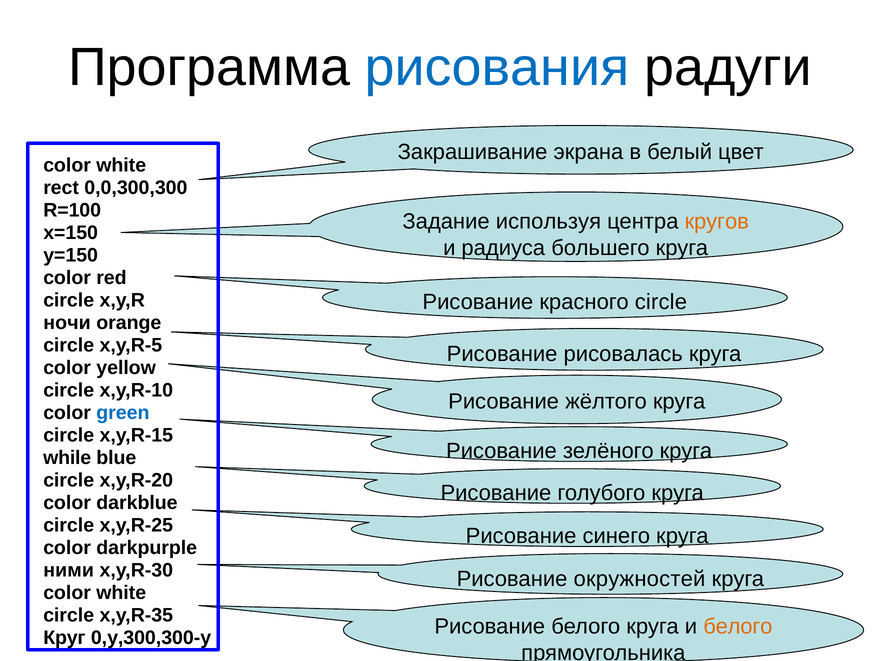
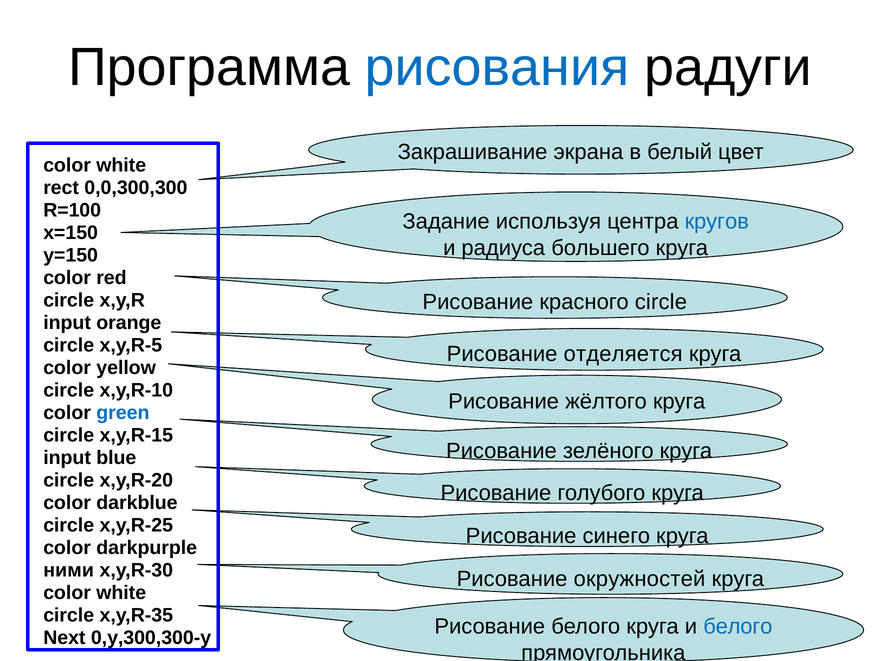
кругов colour: orange -> blue (717, 221)
ночи: ночи -> input (67, 323)
рисовалась: рисовалась -> отделяется (623, 354)
while: while -> input (67, 458)
белого colour: orange -> blue (738, 626)
Круг: Круг -> Next (64, 637)
